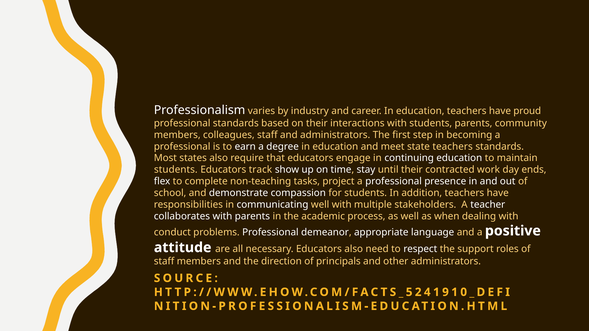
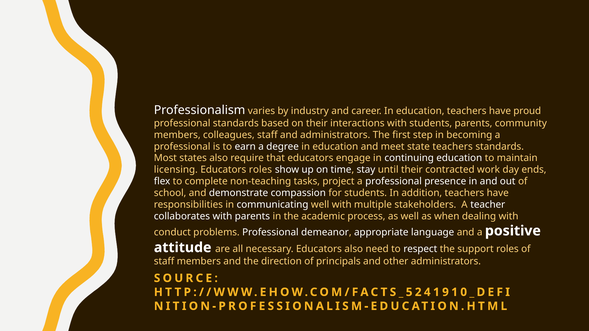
students: students -> licensing (176, 170)
Educators track: track -> roles (260, 170)
